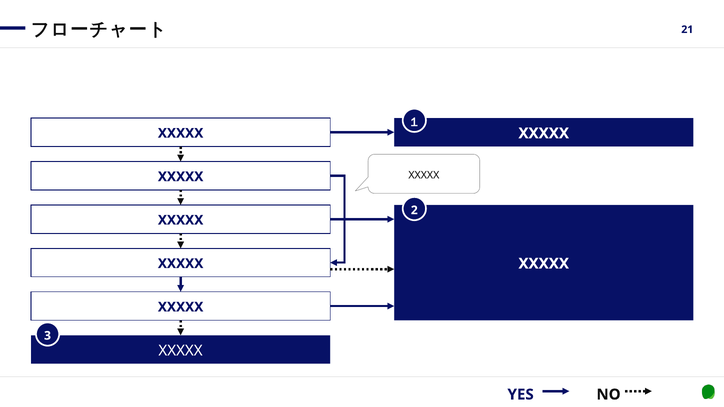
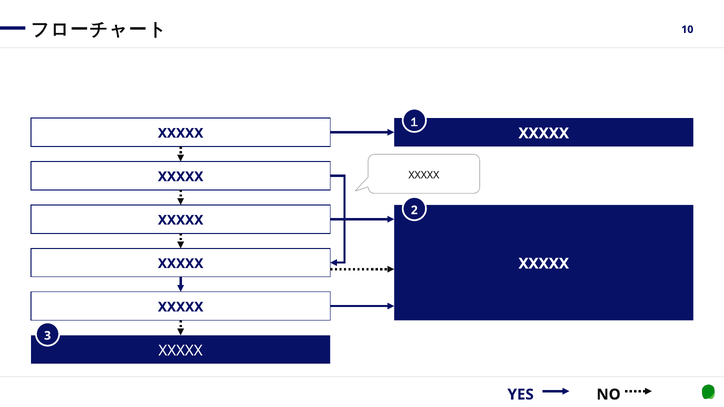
21: 21 -> 10 (687, 30)
